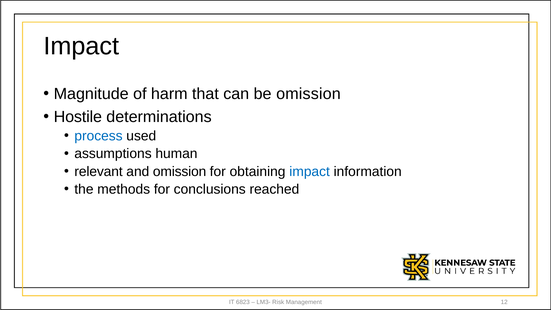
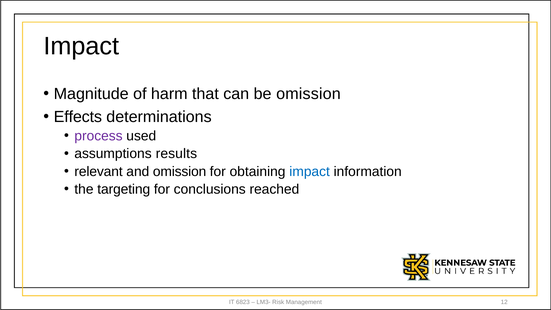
Hostile: Hostile -> Effects (78, 117)
process colour: blue -> purple (98, 136)
human: human -> results (176, 154)
methods: methods -> targeting (124, 189)
